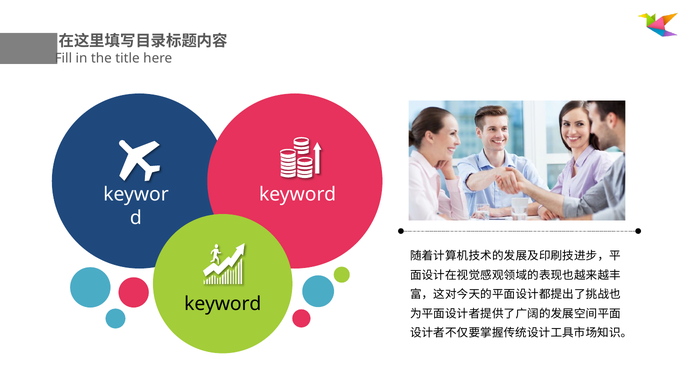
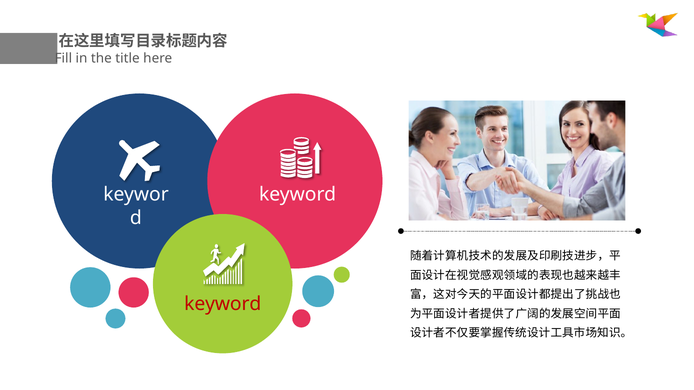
keyword colour: black -> red (223, 304)
